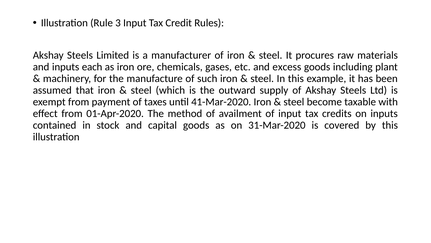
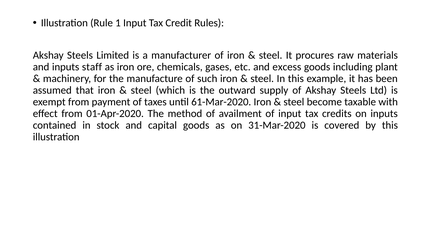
3: 3 -> 1 (118, 23)
each: each -> staff (92, 67)
41-Mar-2020: 41-Mar-2020 -> 61-Mar-2020 (221, 102)
